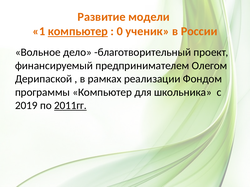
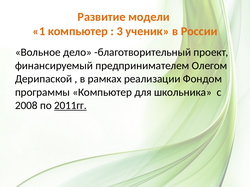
компьютер underline: present -> none (78, 31)
0: 0 -> 3 (120, 31)
2019: 2019 -> 2008 (26, 106)
